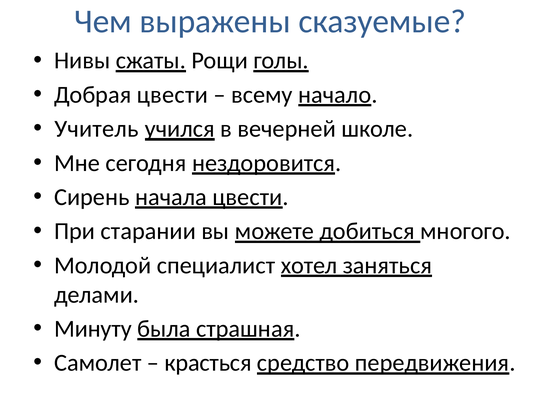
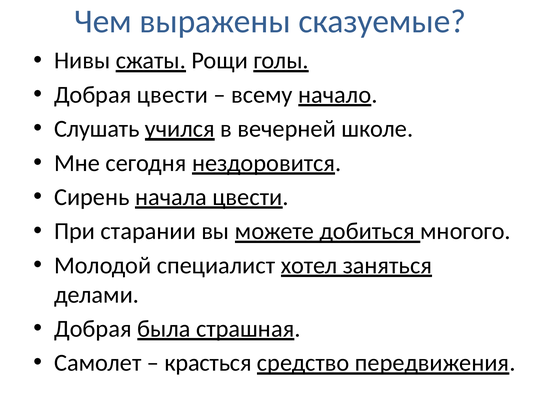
Учитель: Учитель -> Слушать (97, 129)
Минуту: Минуту -> Добрая (93, 329)
